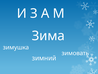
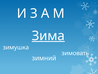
Зима underline: none -> present (48, 36)
